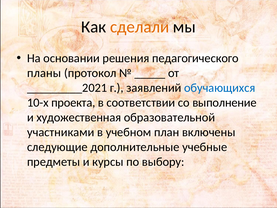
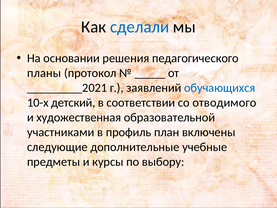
сделали colour: orange -> blue (140, 27)
проекта: проекта -> детский (73, 102)
выполнение: выполнение -> отводимого (224, 102)
учебном: учебном -> профиль (129, 132)
